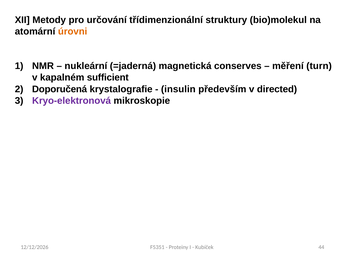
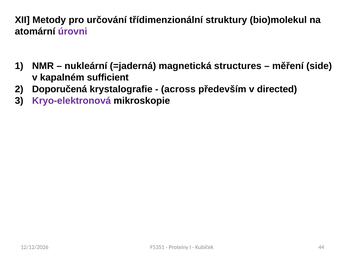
úrovni colour: orange -> purple (73, 31)
conserves: conserves -> structures (238, 66)
turn: turn -> side (319, 66)
insulin: insulin -> across (178, 89)
